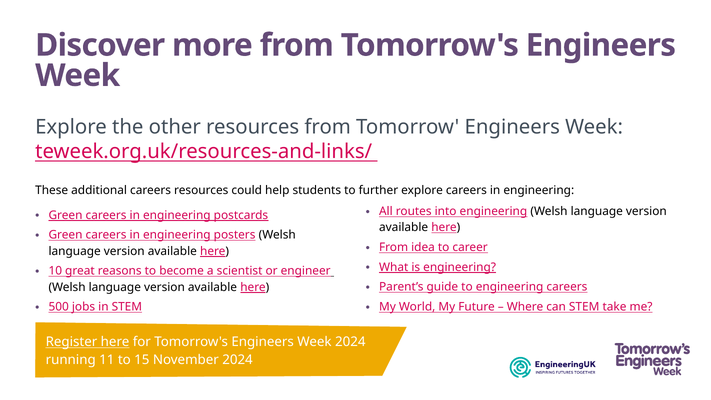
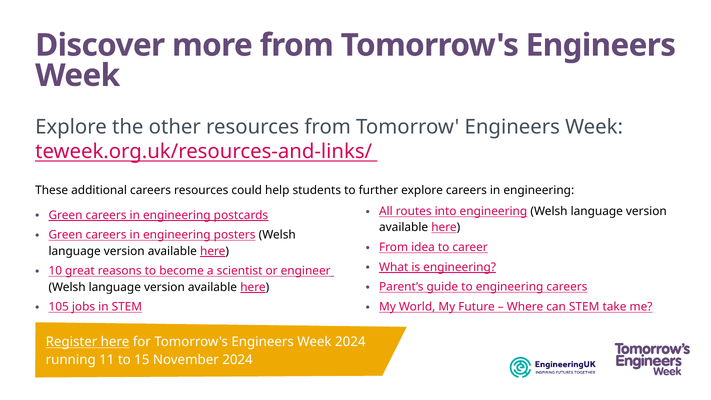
500: 500 -> 105 (59, 307)
